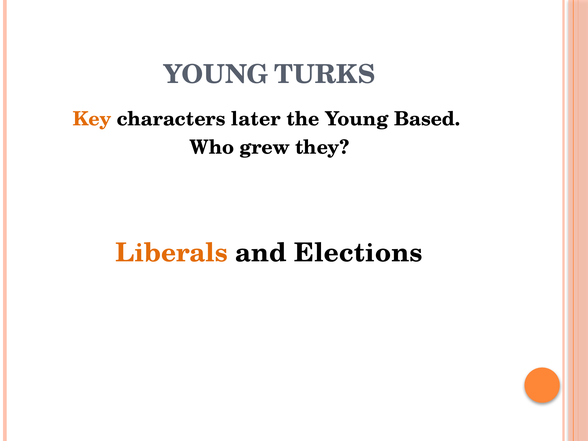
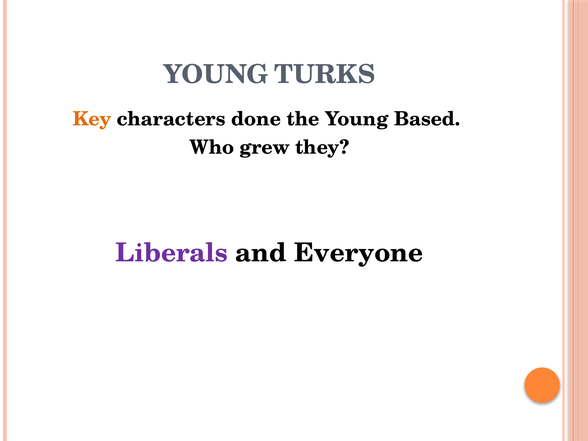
later: later -> done (256, 119)
Liberals colour: orange -> purple (172, 253)
Elections: Elections -> Everyone (359, 253)
